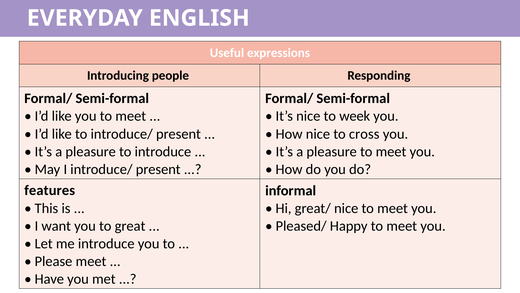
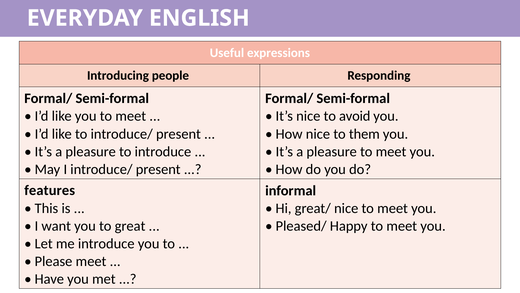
week: week -> avoid (355, 116)
cross: cross -> them (364, 134)
